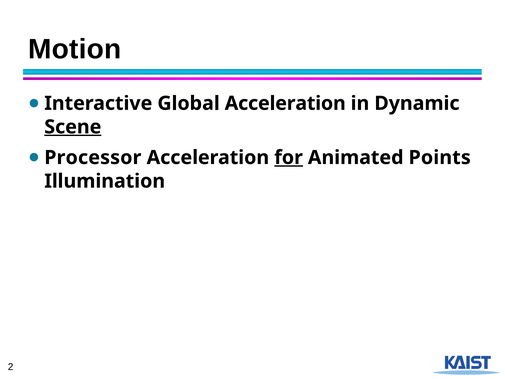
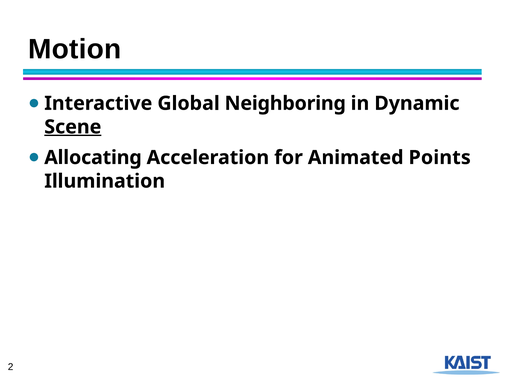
Global Acceleration: Acceleration -> Neighboring (285, 103)
Processor: Processor -> Allocating (93, 157)
for underline: present -> none (289, 157)
